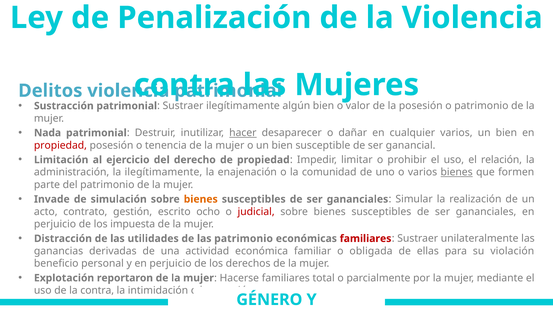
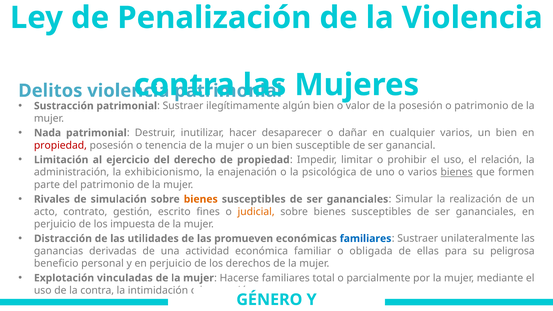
hacer underline: present -> none (243, 133)
la ilegítimamente: ilegítimamente -> exhibicionismo (163, 172)
comunidad: comunidad -> psicológica (329, 172)
Invade: Invade -> Rivales (52, 199)
ocho: ocho -> fines (208, 212)
judicial colour: red -> orange (256, 212)
las patrimonio: patrimonio -> promueven (244, 239)
familiares colour: red -> blue (366, 239)
violación: violación -> peligrosa (512, 251)
reportaron: reportaron -> vinculadas (125, 278)
